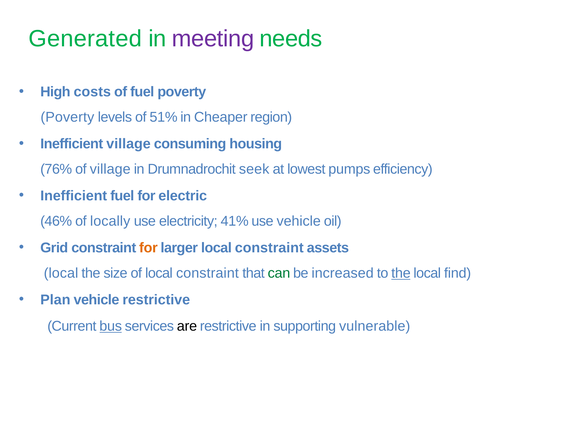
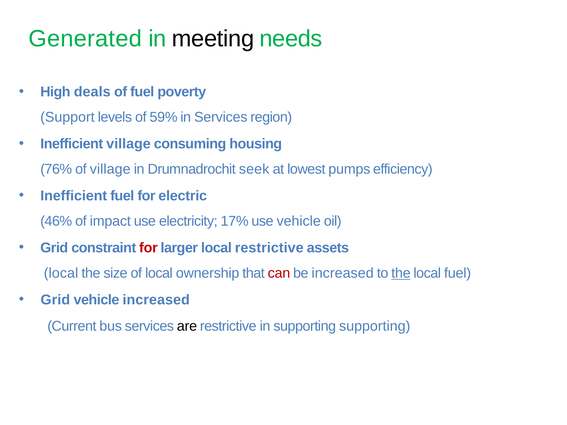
meeting colour: purple -> black (213, 39)
costs: costs -> deals (92, 92)
Poverty: Poverty -> Support (67, 117)
51%: 51% -> 59% (164, 117)
in Cheaper: Cheaper -> Services (221, 117)
locally: locally -> impact (110, 221)
41%: 41% -> 17% (235, 221)
for colour: orange -> red (148, 248)
larger local constraint: constraint -> restrictive (269, 248)
of local constraint: constraint -> ownership (208, 273)
can colour: green -> red (279, 273)
local find: find -> fuel (458, 273)
Plan: Plan -> Grid (55, 300)
vehicle restrictive: restrictive -> increased (156, 300)
bus underline: present -> none (111, 326)
supporting vulnerable: vulnerable -> supporting (375, 326)
